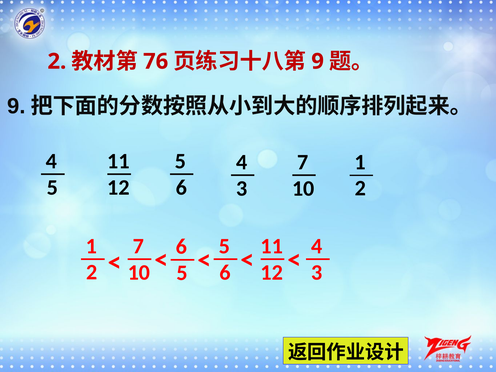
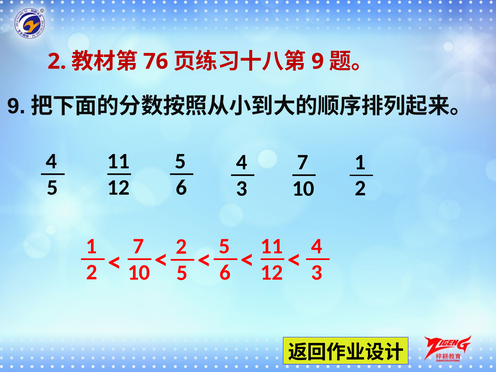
6: 6 -> 2 (181, 247)
